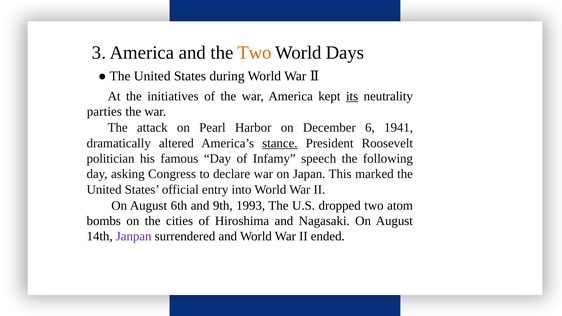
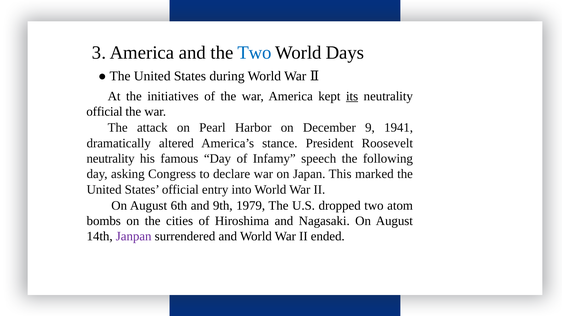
Two colour: orange -> blue (254, 53)
parties: parties -> official (105, 112)
6: 6 -> 9 (370, 128)
stance underline: present -> none (280, 143)
politician: politician -> neutrality (111, 159)
1993: 1993 -> 1979 (251, 206)
